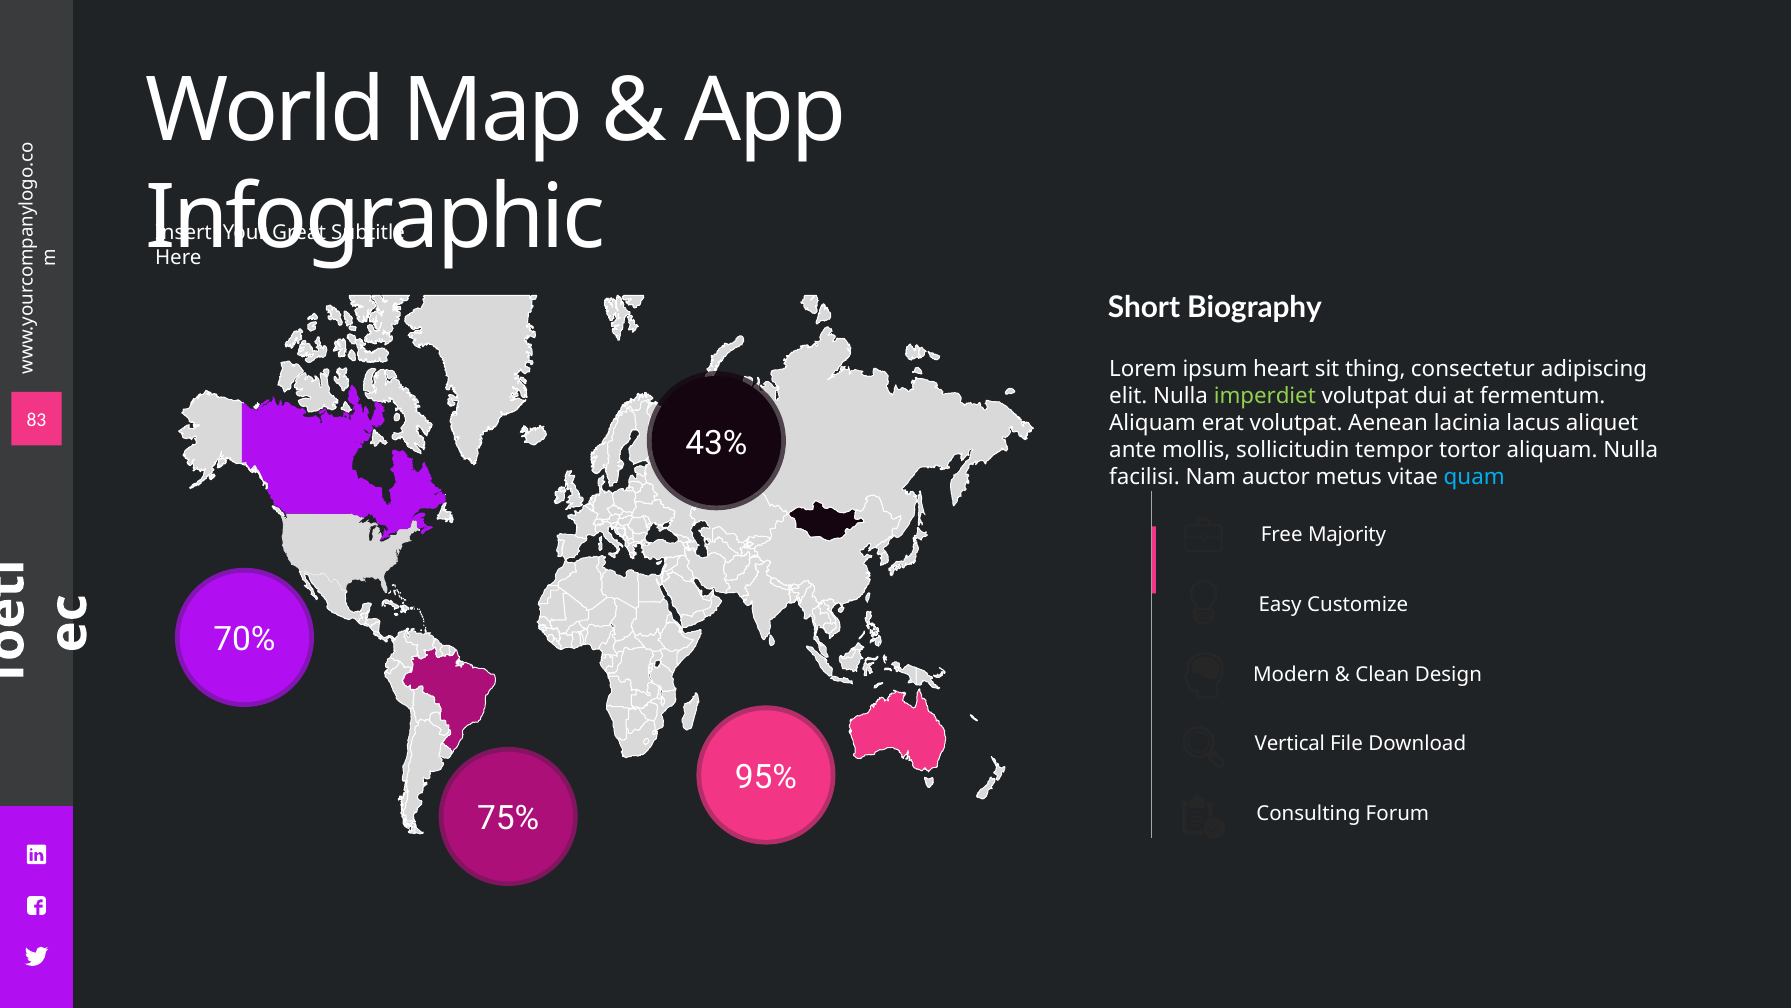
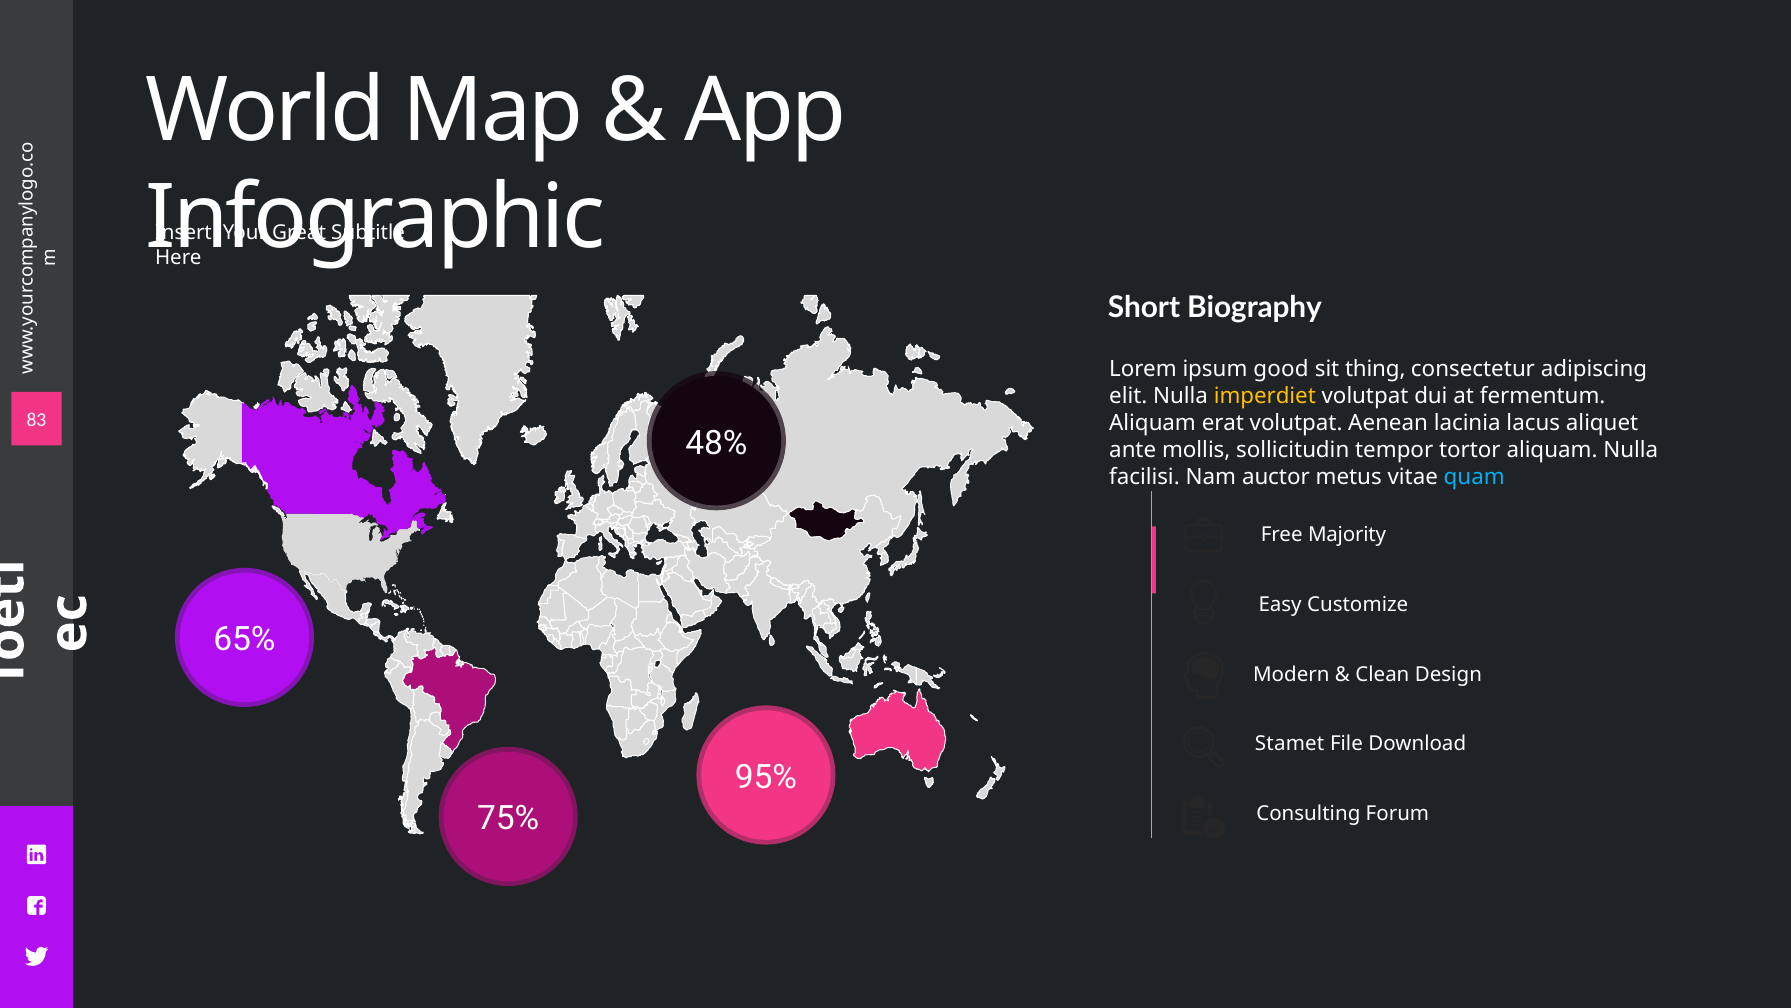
heart: heart -> good (1281, 369)
imperdiet colour: light green -> yellow (1265, 396)
43%: 43% -> 48% (716, 443)
70%: 70% -> 65% (244, 639)
Vertical: Vertical -> Stamet (1290, 744)
